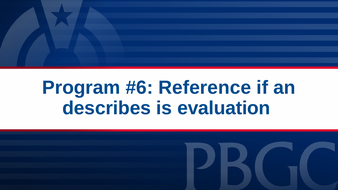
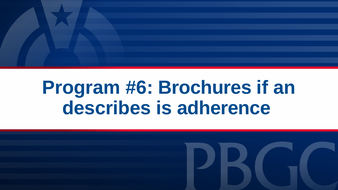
Reference: Reference -> Brochures (205, 88)
evaluation: evaluation -> adherence (224, 108)
